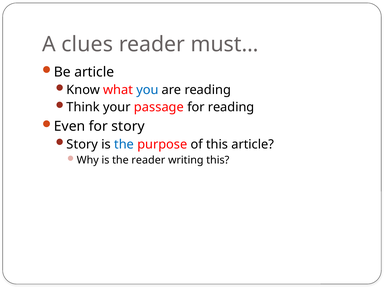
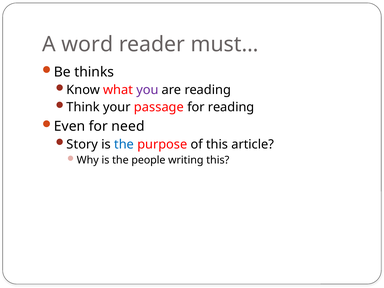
clues: clues -> word (87, 44)
Be article: article -> thinks (94, 72)
you colour: blue -> purple (147, 90)
for story: story -> need (128, 126)
the reader: reader -> people (148, 160)
